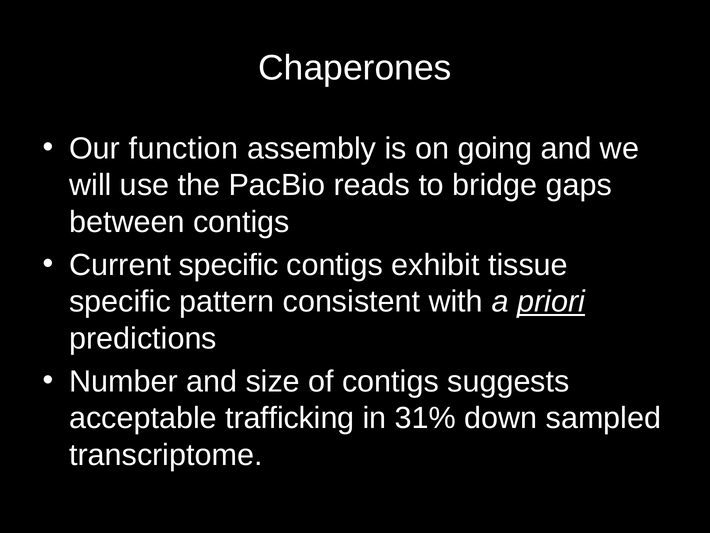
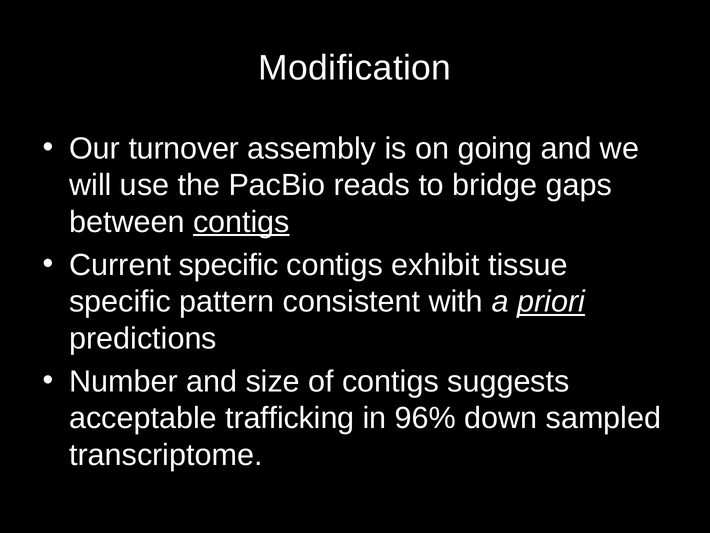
Chaperones: Chaperones -> Modification (355, 68)
function: function -> turnover (184, 148)
contigs underline: none -> present (241, 222)
31%: 31% -> 96% (425, 418)
